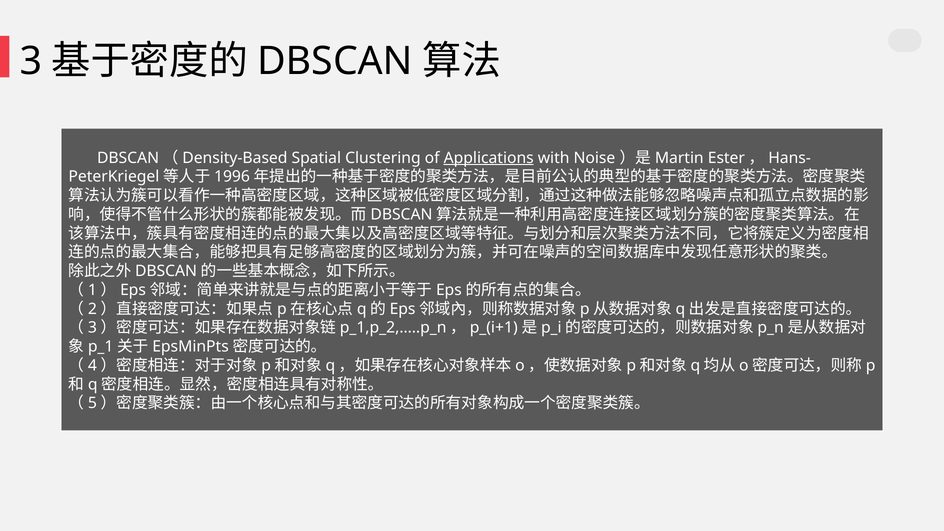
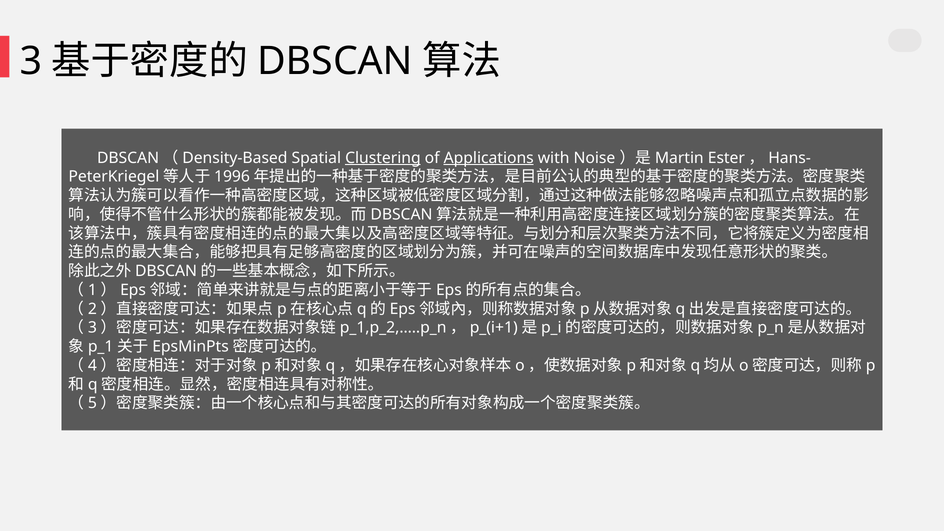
Clustering underline: none -> present (383, 158)
